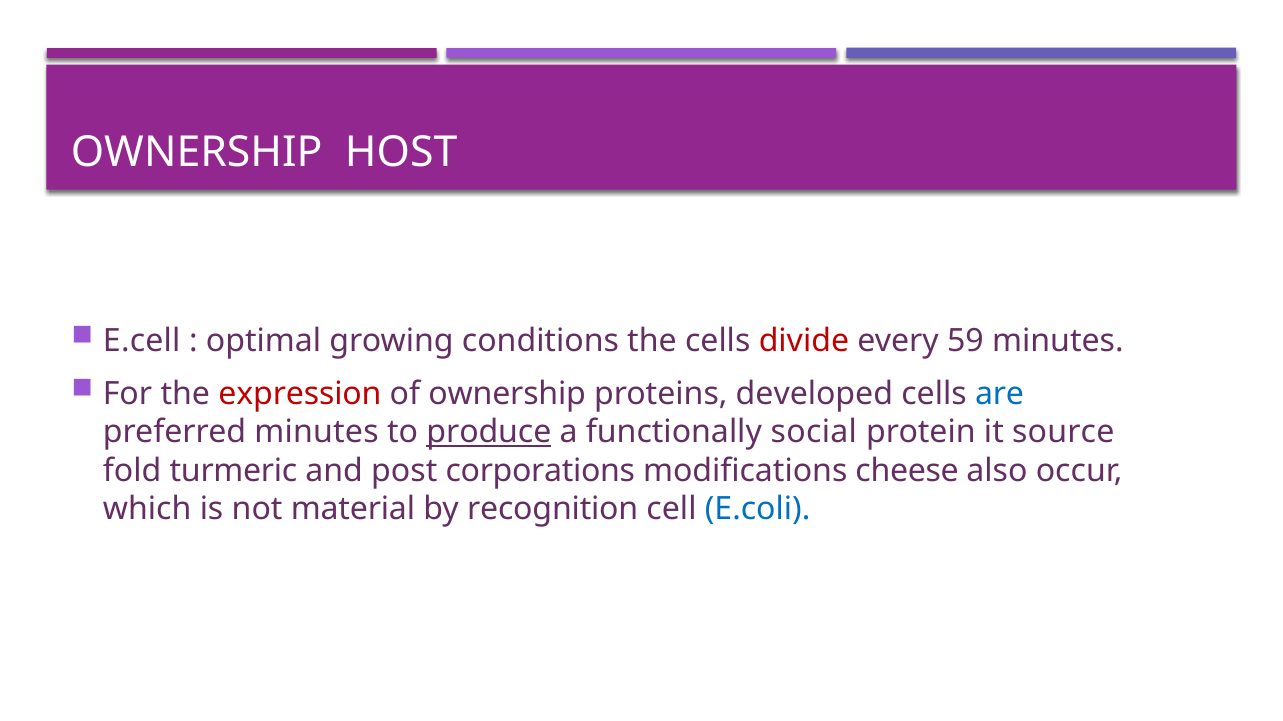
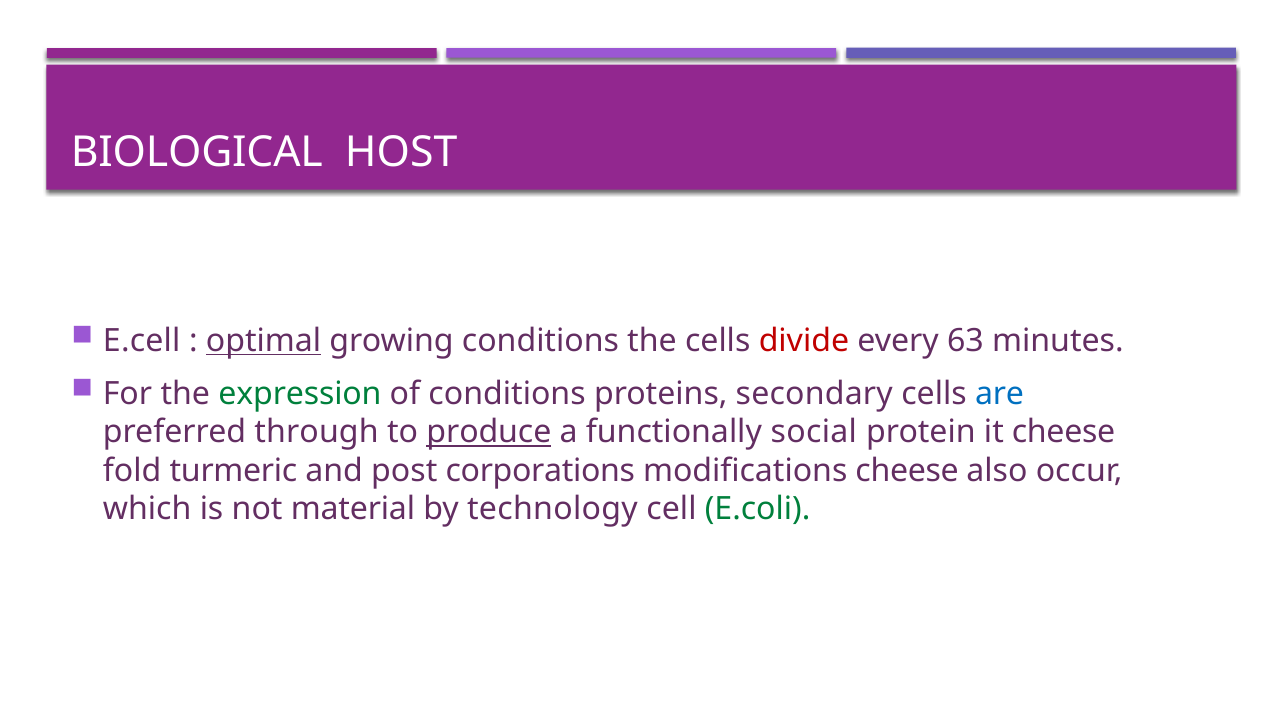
OWNERSHIP: OWNERSHIP -> BIOLOGICAL (197, 153)
optimal underline: none -> present (264, 341)
59: 59 -> 63 (965, 341)
expression colour: red -> green (300, 394)
of ownership: ownership -> conditions (507, 394)
developed: developed -> secondary (814, 394)
preferred minutes: minutes -> through (317, 432)
it source: source -> cheese (1064, 432)
recognition: recognition -> technology (552, 509)
E.coli colour: blue -> green (758, 509)
